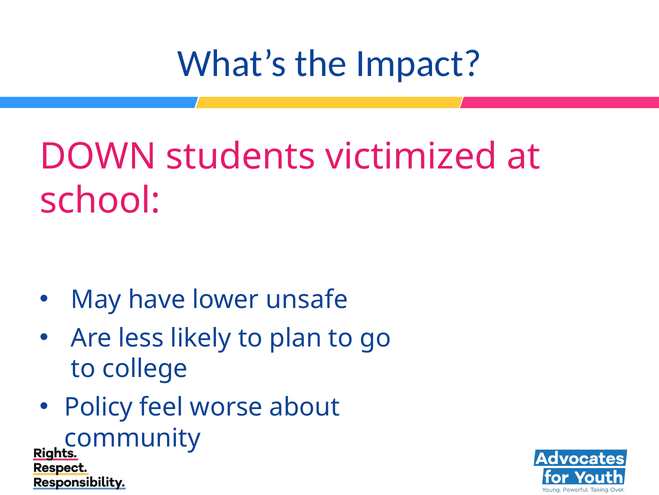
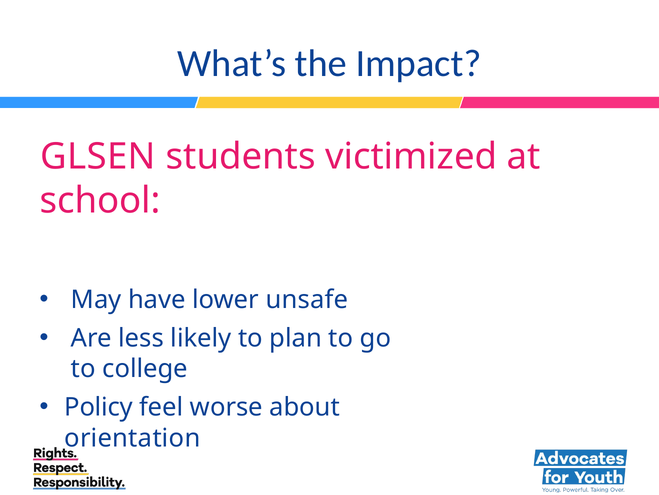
DOWN: DOWN -> GLSEN (98, 156)
community: community -> orientation (132, 437)
